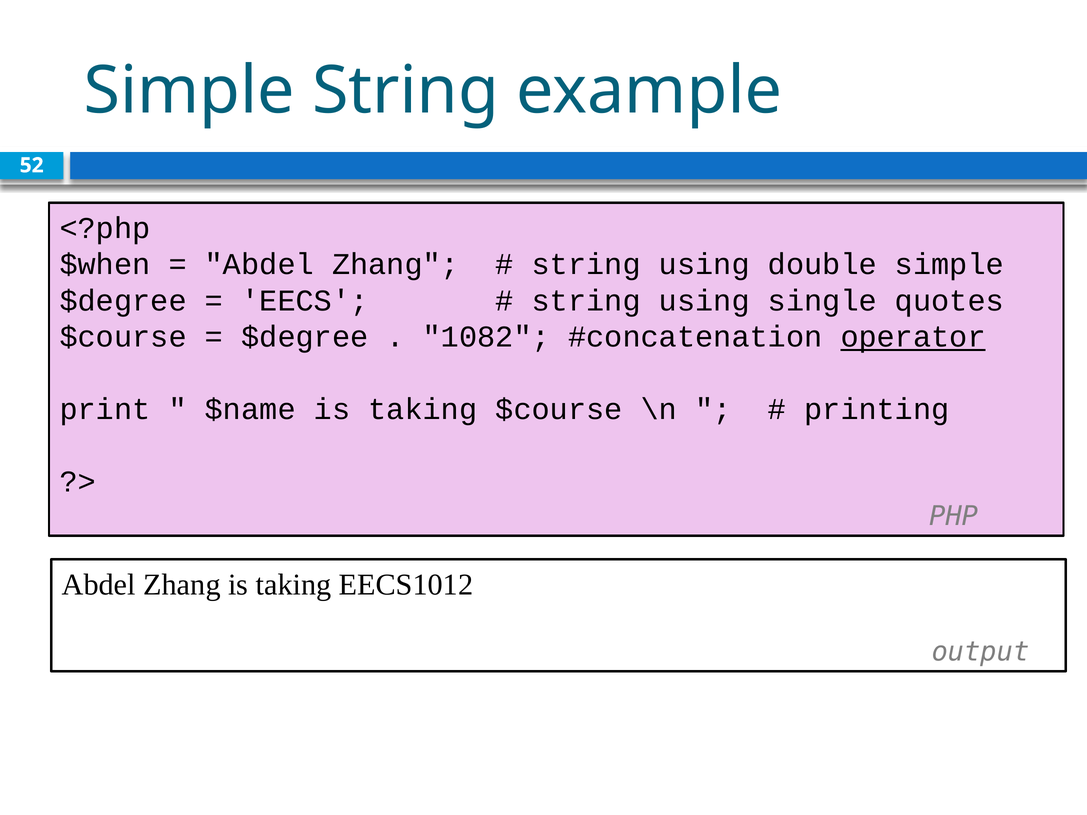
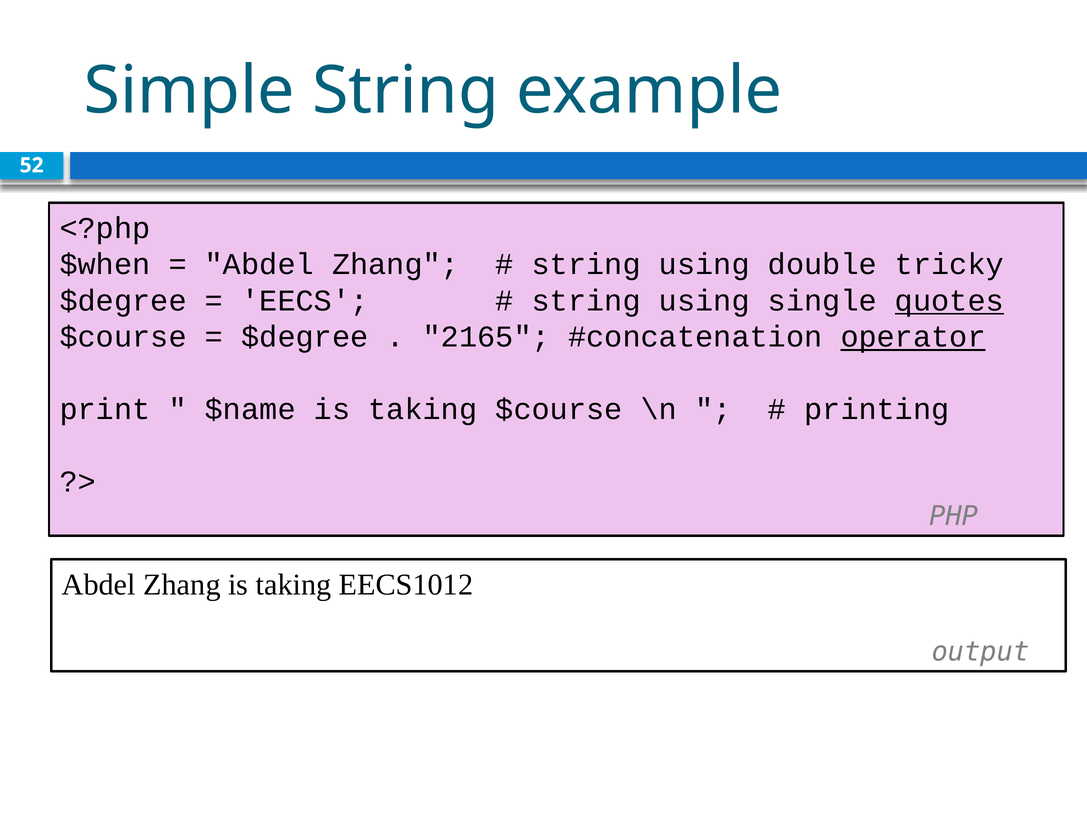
double simple: simple -> tricky (949, 265)
quotes underline: none -> present (949, 301)
1082: 1082 -> 2165 (486, 337)
